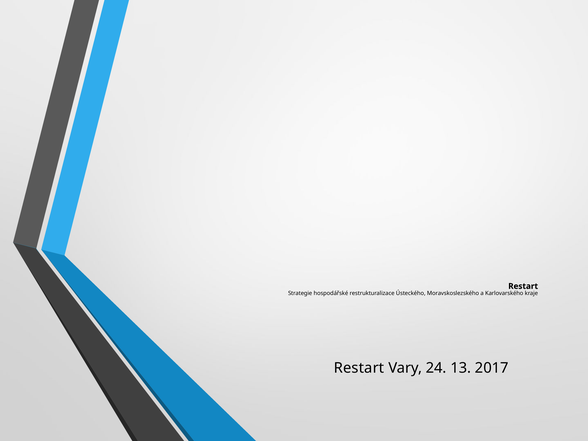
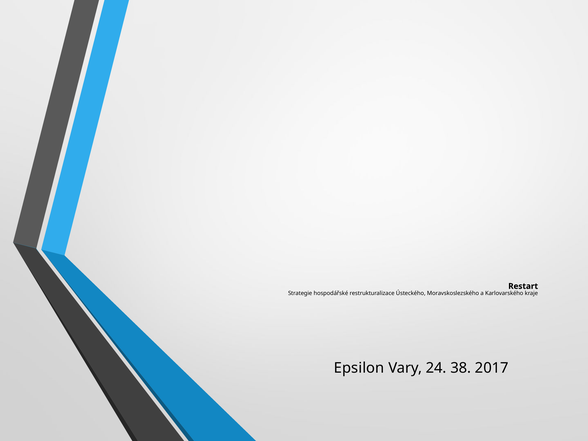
Restart: Restart -> Epsilon (359, 368)
13: 13 -> 38 (461, 368)
